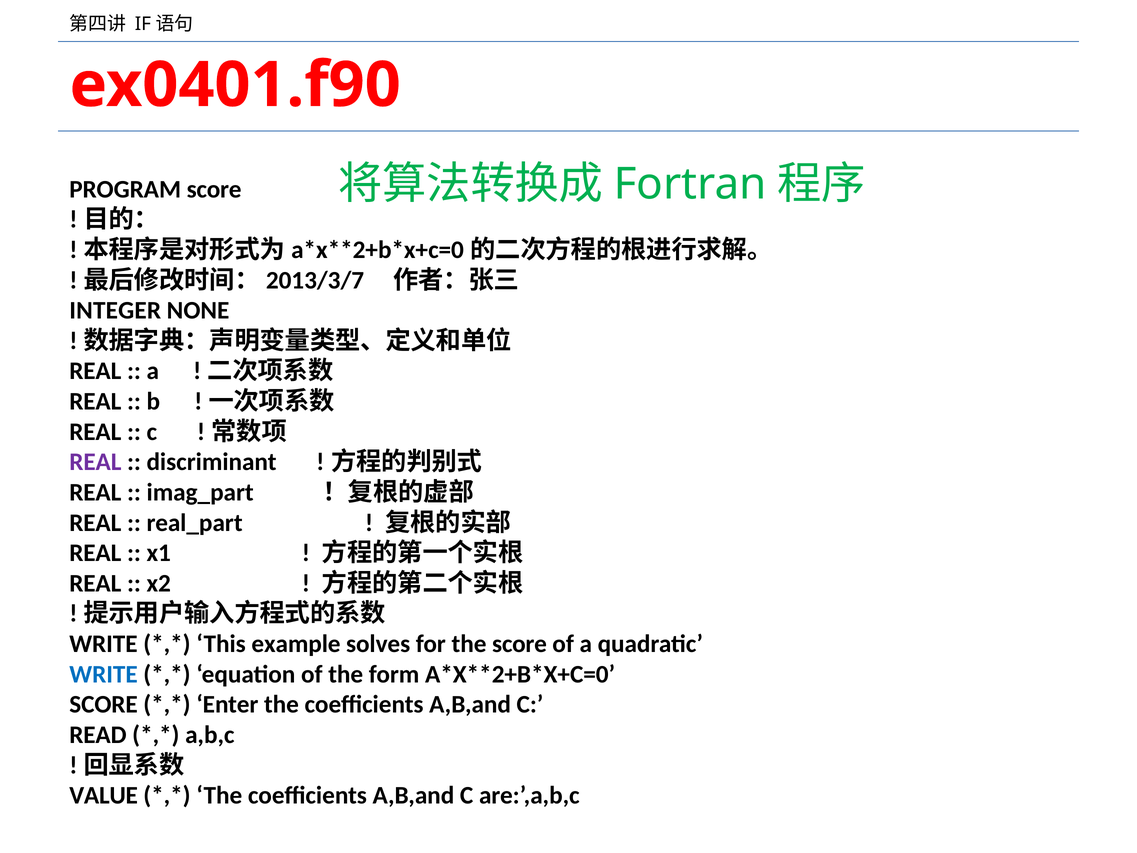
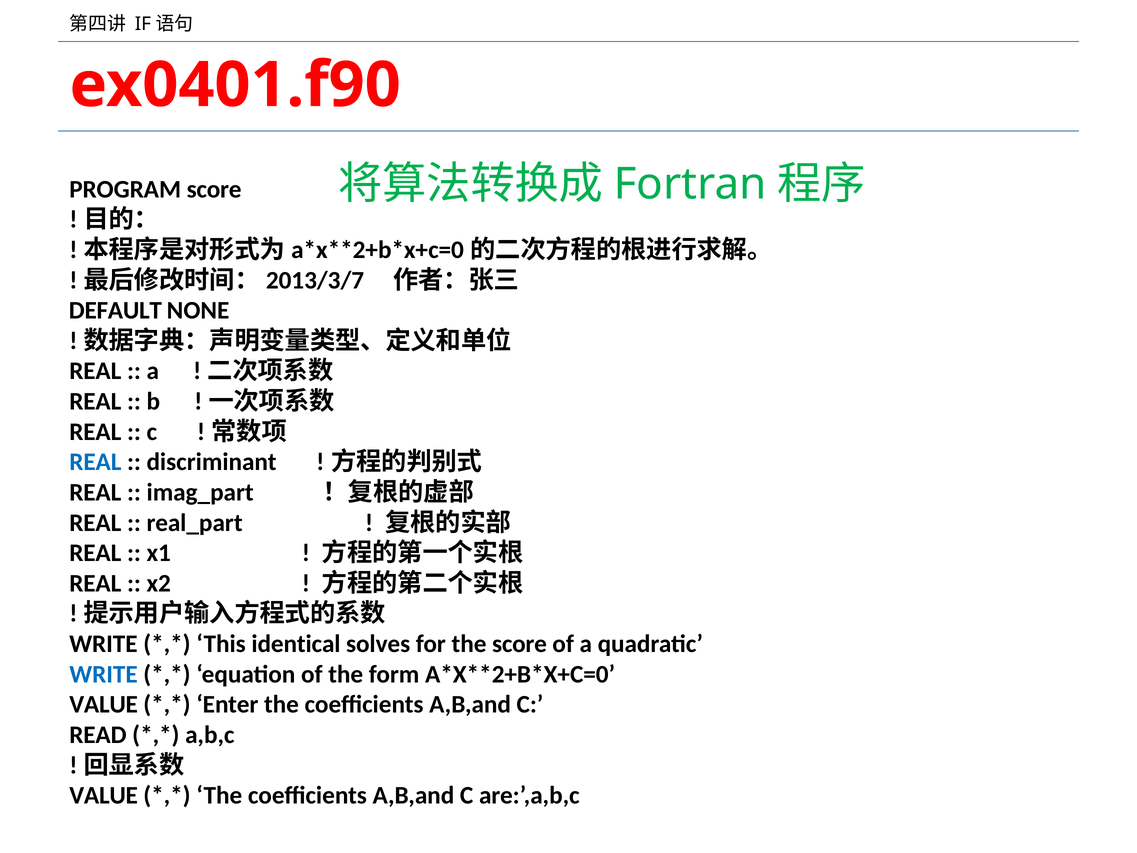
INTEGER: INTEGER -> DEFAULT (115, 310)
REAL colour: purple -> blue (95, 462)
example: example -> identical (296, 644)
SCORE: SCORE -> VALUE (104, 704)
